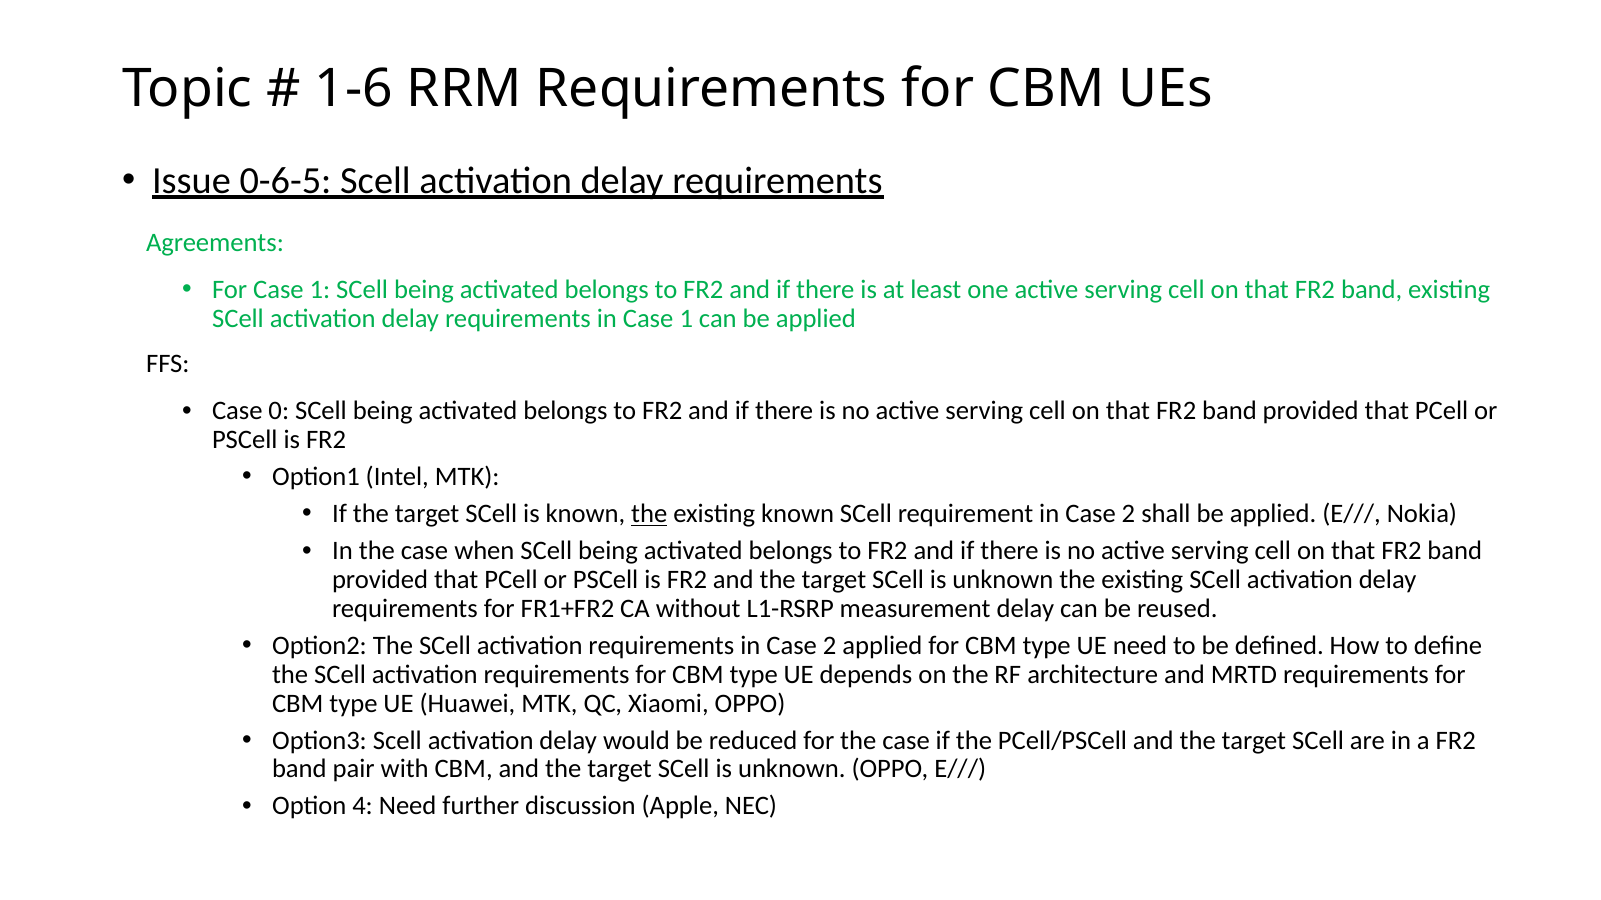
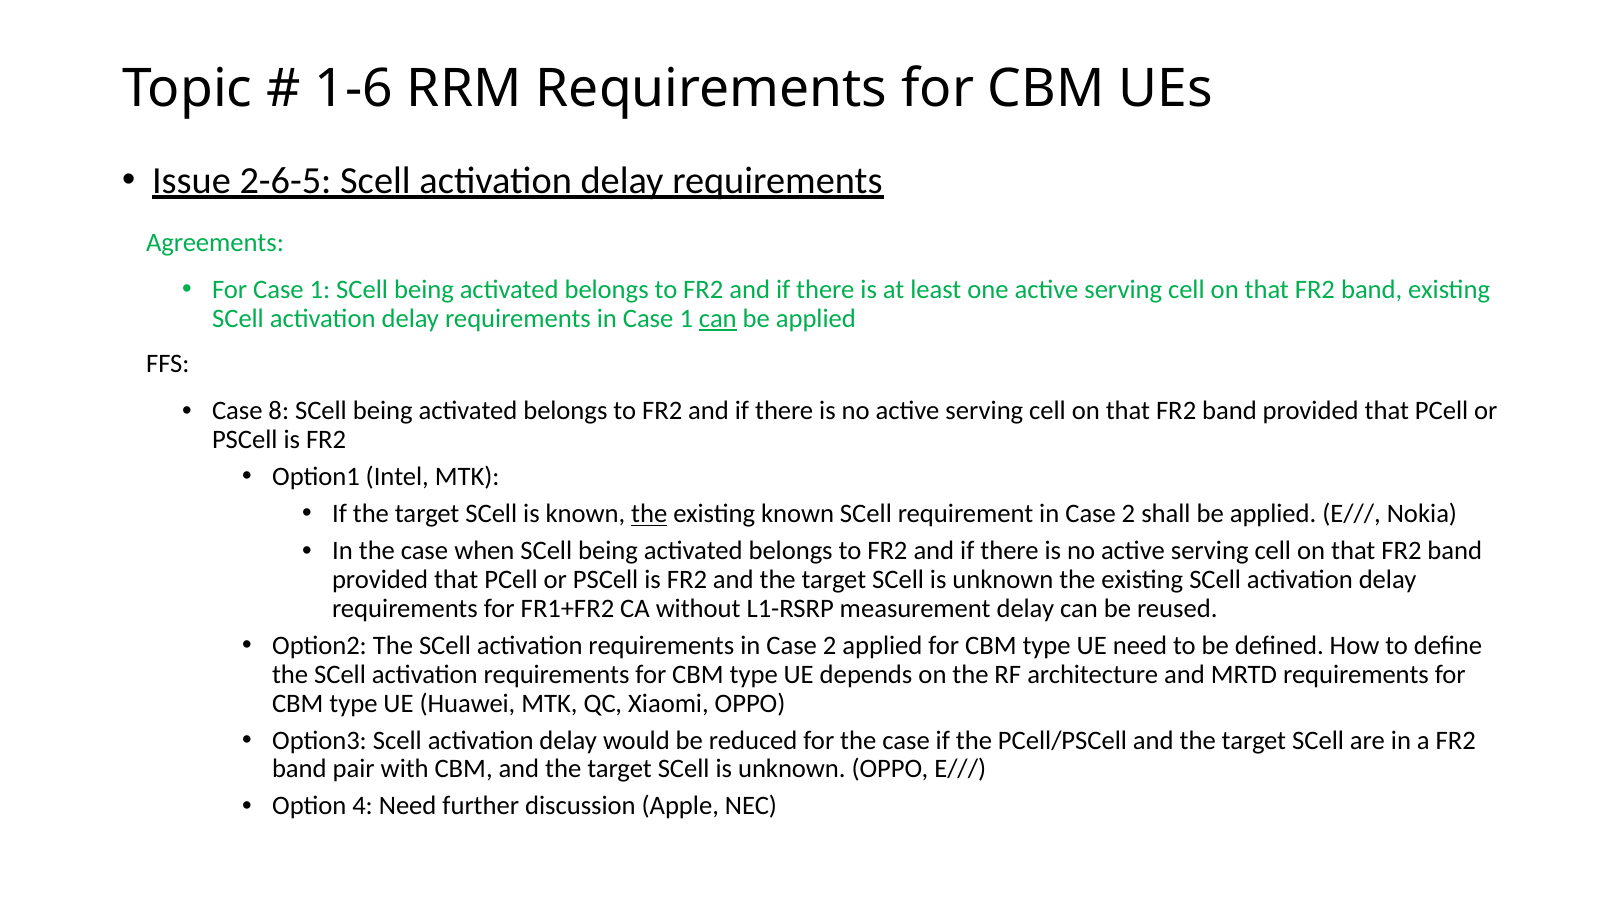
0-6-5: 0-6-5 -> 2-6-5 (285, 181)
can underline: none -> present (718, 319)
0: 0 -> 8 (279, 411)
